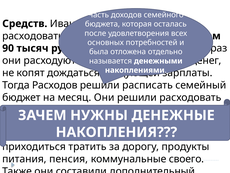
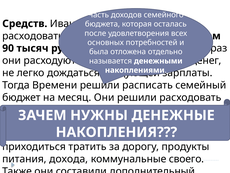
копят: копят -> легко (31, 73)
Расходов: Расходов -> Времени (55, 85)
пенсия: пенсия -> дохода (69, 159)
